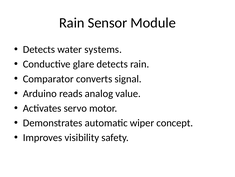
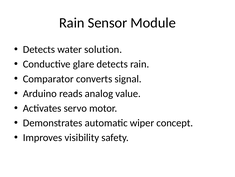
systems: systems -> solution (103, 49)
